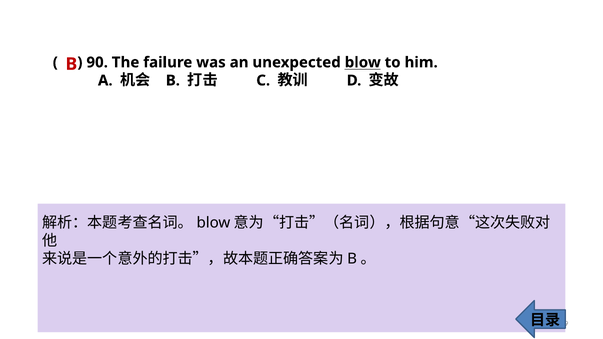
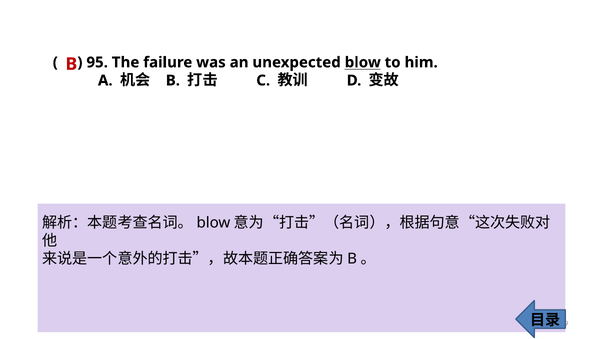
90: 90 -> 95 (97, 62)
